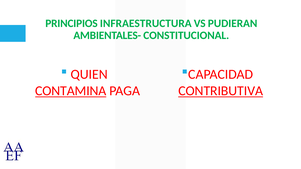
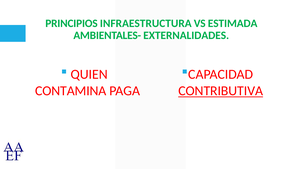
PUDIERAN: PUDIERAN -> ESTIMADA (233, 23)
CONSTITUCIONAL: CONSTITUCIONAL -> EXTERNALIDADES (186, 36)
CONTAMINA underline: present -> none (71, 91)
